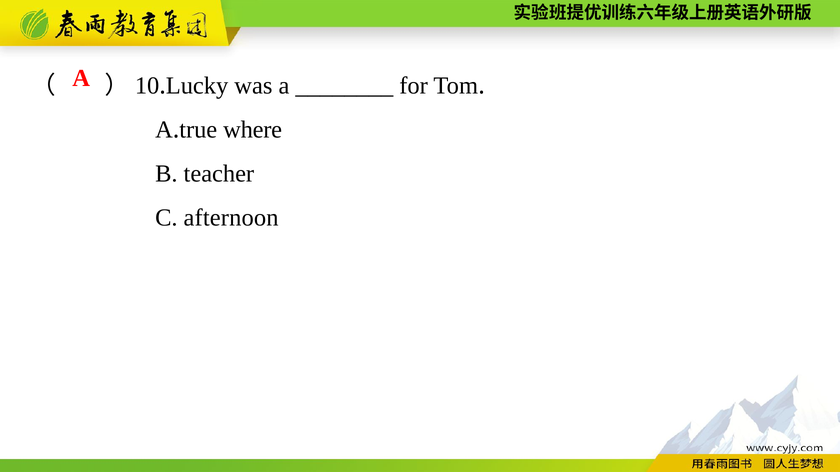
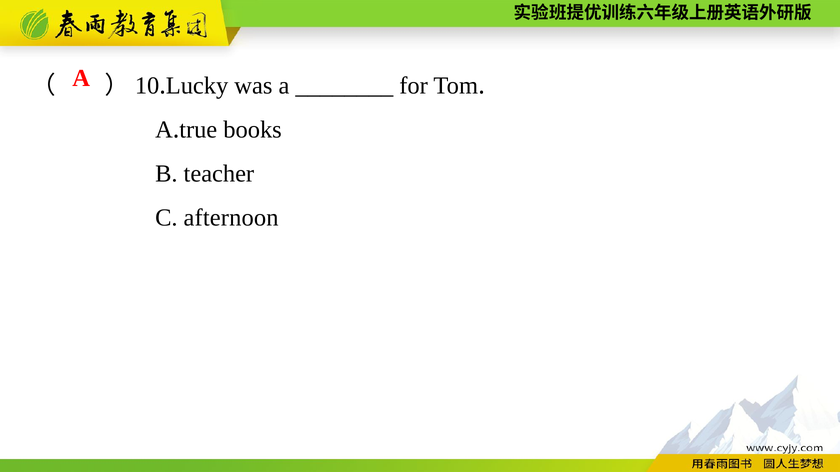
where: where -> books (253, 130)
